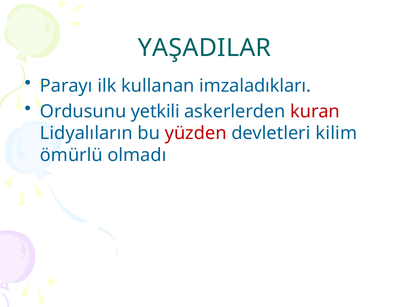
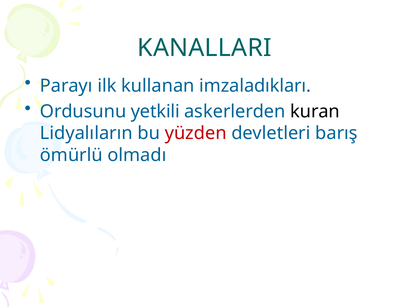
YAŞADILAR: YAŞADILAR -> KANALLARI (205, 48)
kuran colour: red -> black (315, 112)
kilim: kilim -> barış (336, 133)
